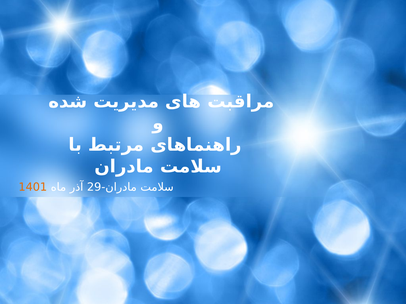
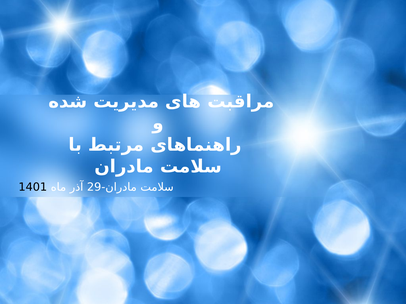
1401 colour: orange -> black (33, 187)
